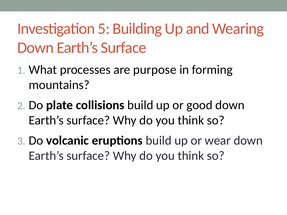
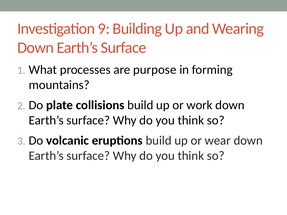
5: 5 -> 9 (104, 29)
good: good -> work (200, 105)
